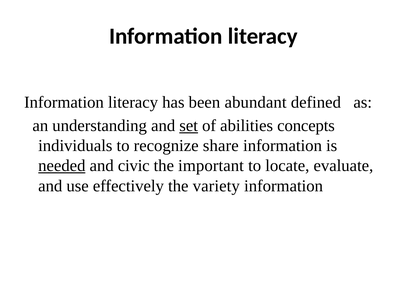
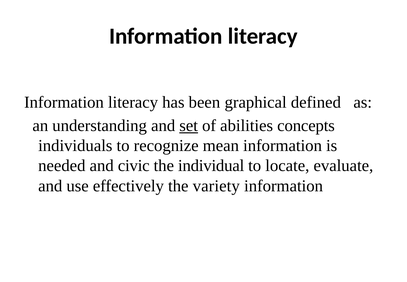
abundant: abundant -> graphical (256, 102)
share: share -> mean (221, 146)
needed underline: present -> none (62, 166)
important: important -> individual (211, 166)
